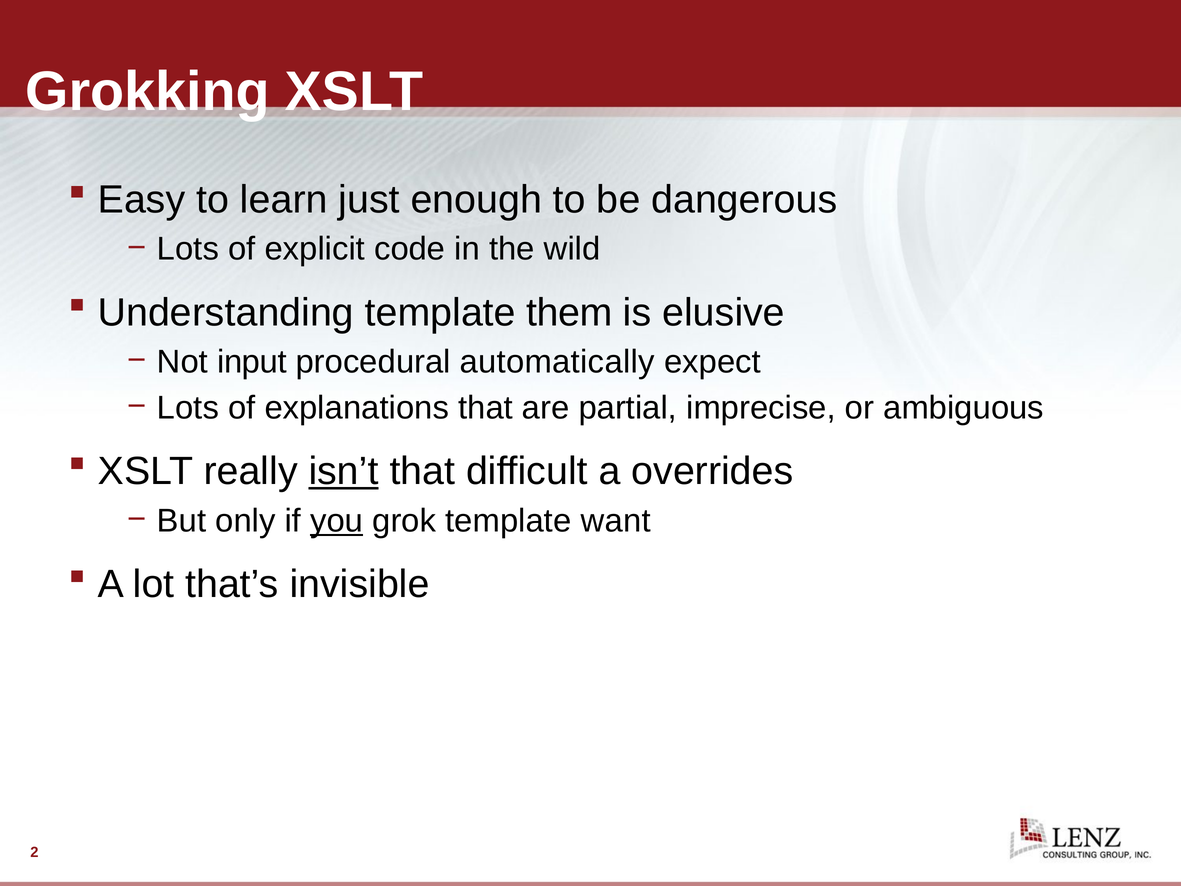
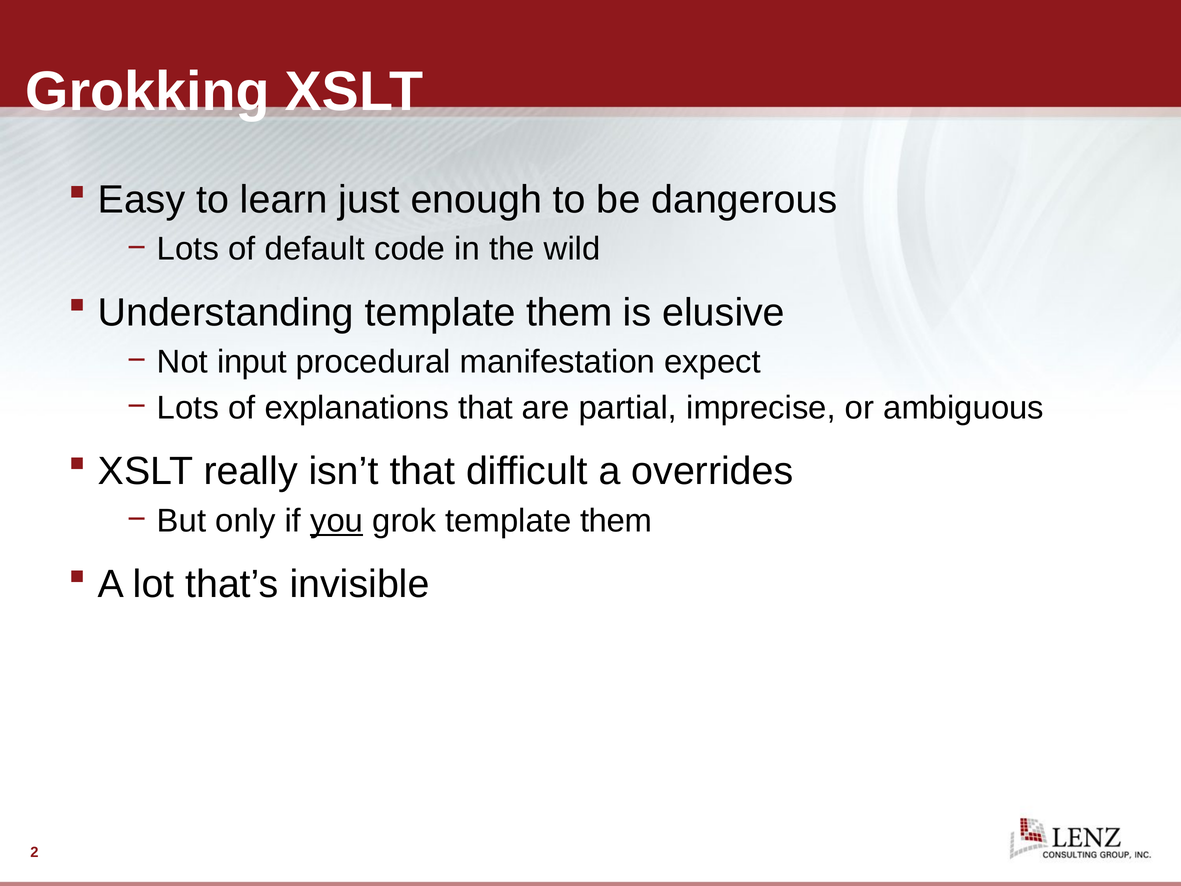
explicit: explicit -> default (315, 249)
automatically: automatically -> manifestation (557, 362)
isn’t underline: present -> none (343, 471)
grok template want: want -> them (616, 521)
